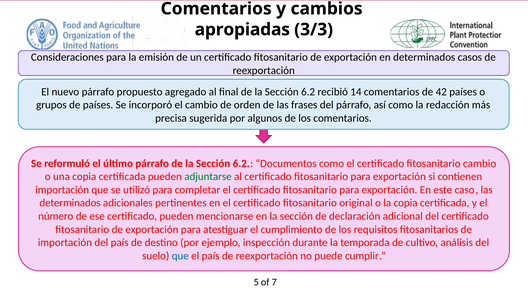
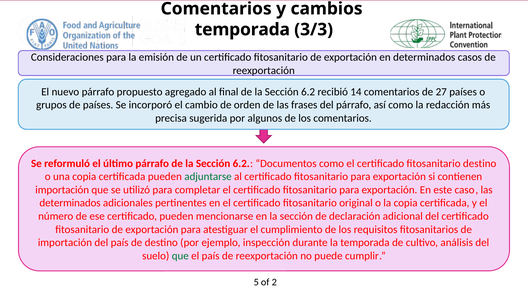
apropiadas: apropiadas -> temporada (242, 30)
42: 42 -> 27 (441, 92)
fitosanitario cambio: cambio -> destino (480, 163)
que colour: blue -> green (180, 256)
7: 7 -> 2 (274, 282)
